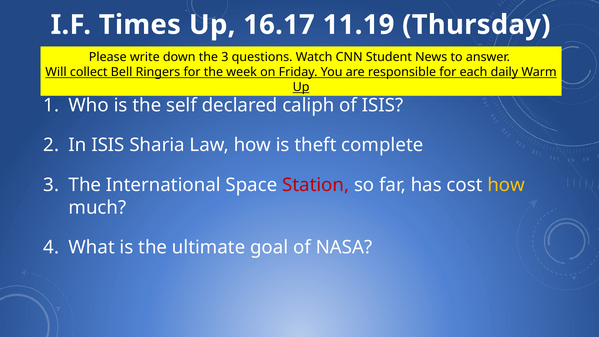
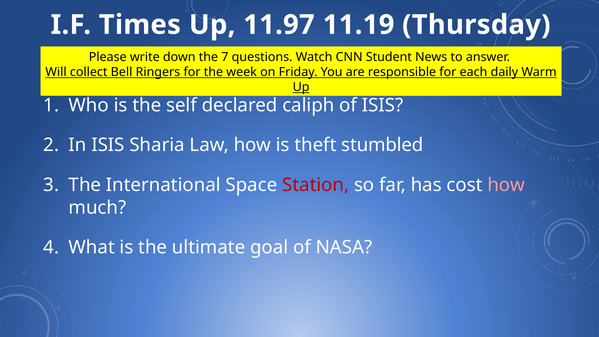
16.17: 16.17 -> 11.97 (279, 25)
the 3: 3 -> 7 (225, 57)
complete: complete -> stumbled (382, 145)
how colour: yellow -> pink (506, 185)
